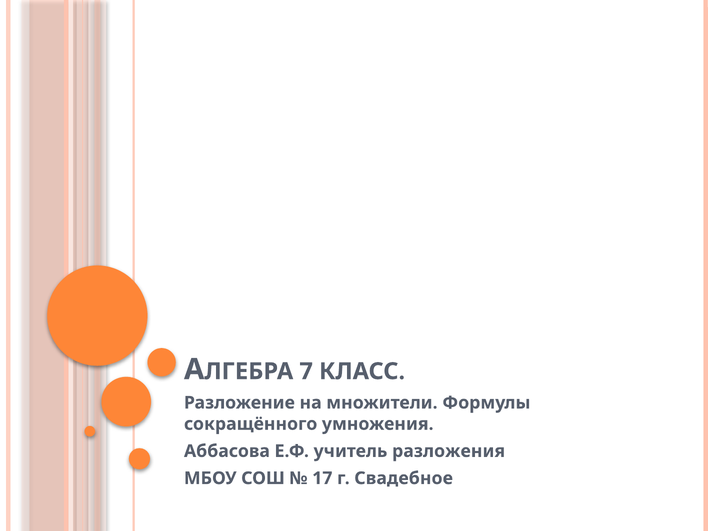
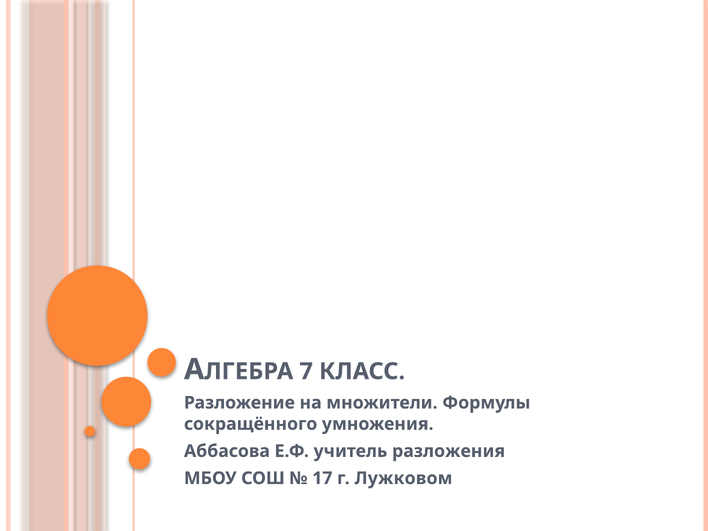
Свадебное: Свадебное -> Лужковом (404, 478)
